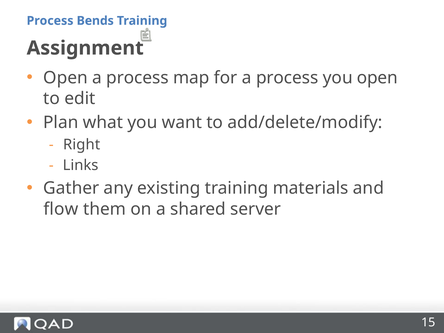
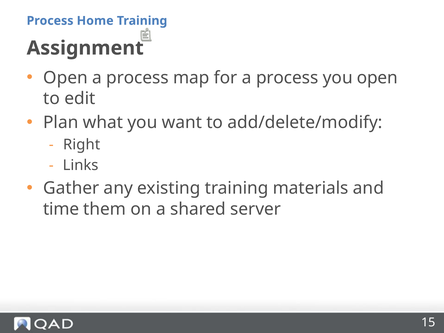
Bends: Bends -> Home (95, 21)
flow: flow -> time (61, 209)
